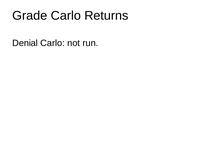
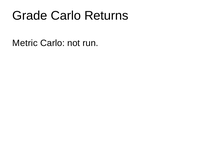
Denial: Denial -> Metric (25, 43)
